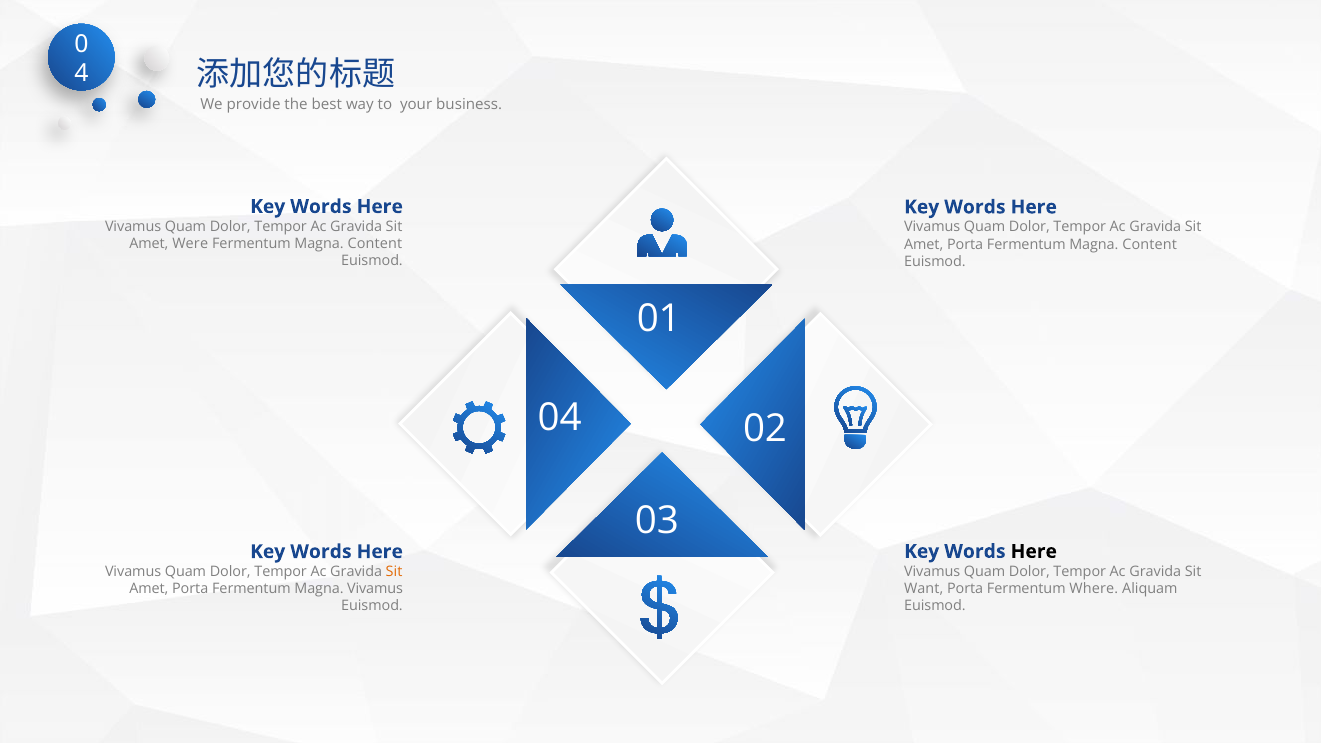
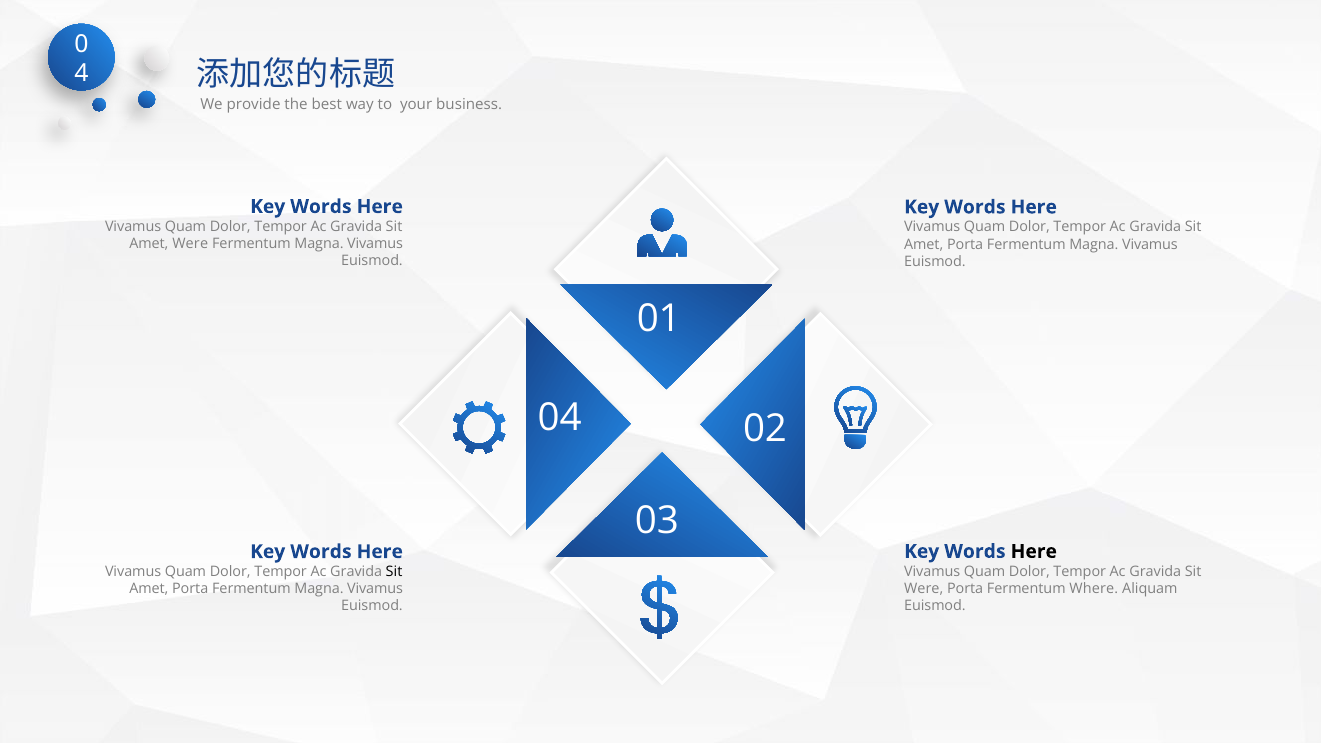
Content: Content -> Vivamus (375, 244)
Content: Content -> Vivamus (1150, 244)
Sit colour: orange -> black (394, 572)
Want: Want -> Were (924, 589)
